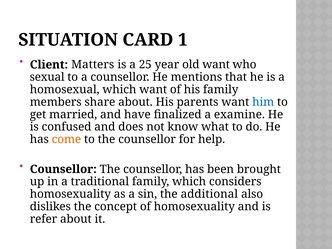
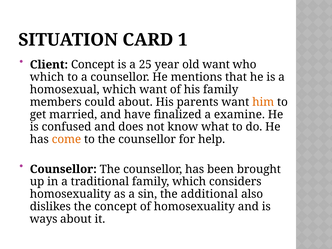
Client Matters: Matters -> Concept (93, 65)
sexual: sexual -> which (47, 77)
share: share -> could (100, 102)
him colour: blue -> orange (263, 102)
refer: refer -> ways (44, 219)
